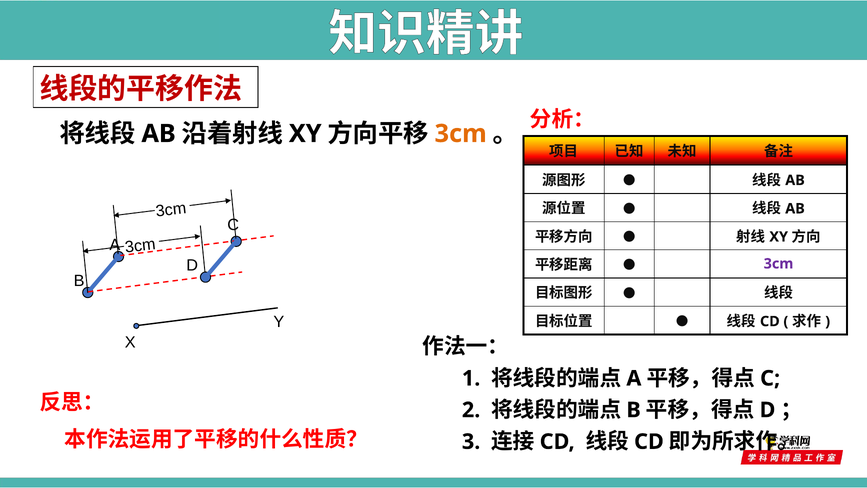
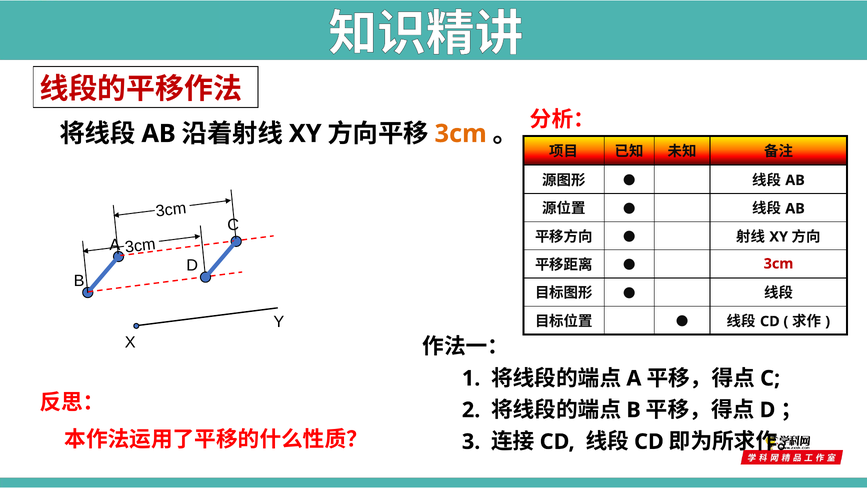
3cm colour: purple -> red (779, 264)
